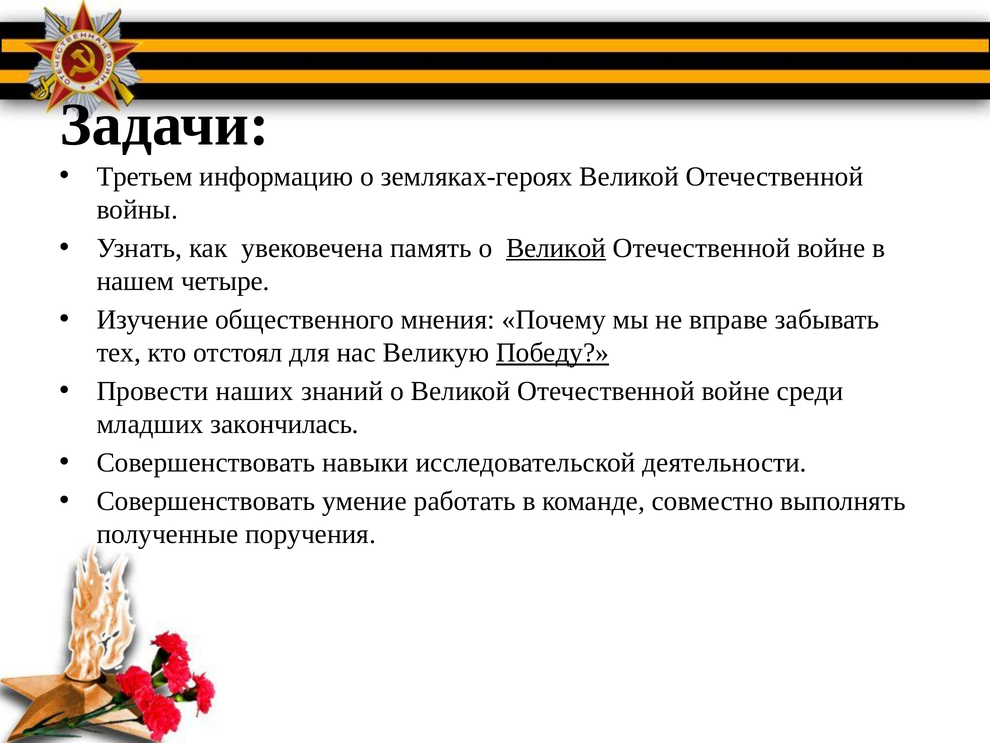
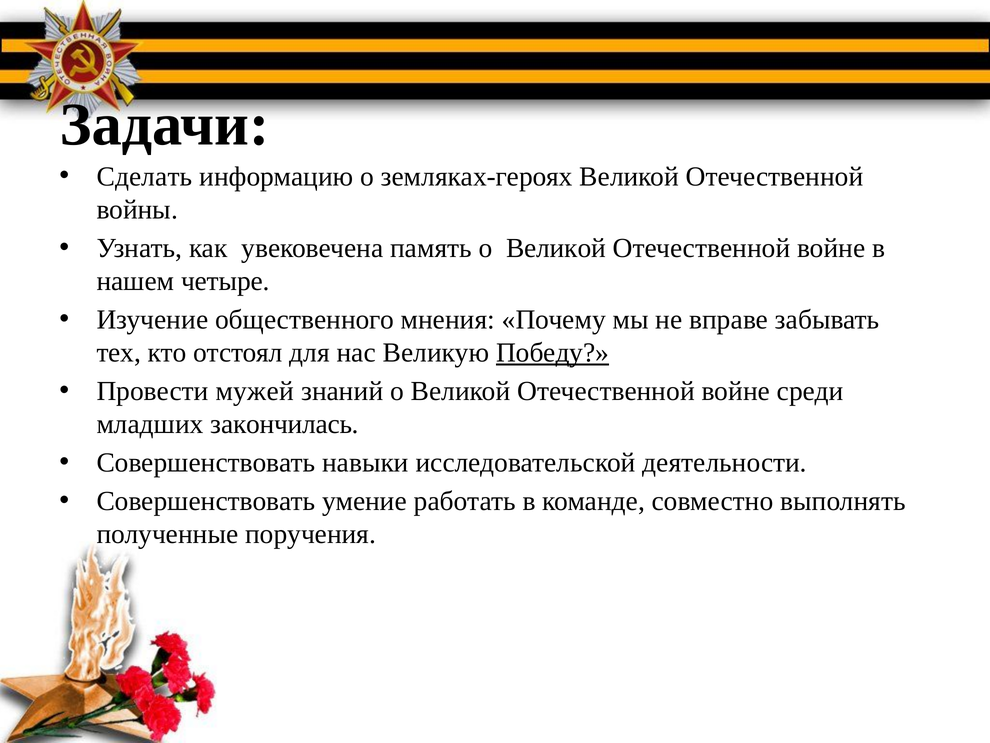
Третьем: Третьем -> Сделать (144, 176)
Великой underline: present -> none (556, 248)
наших: наших -> мужей (255, 391)
